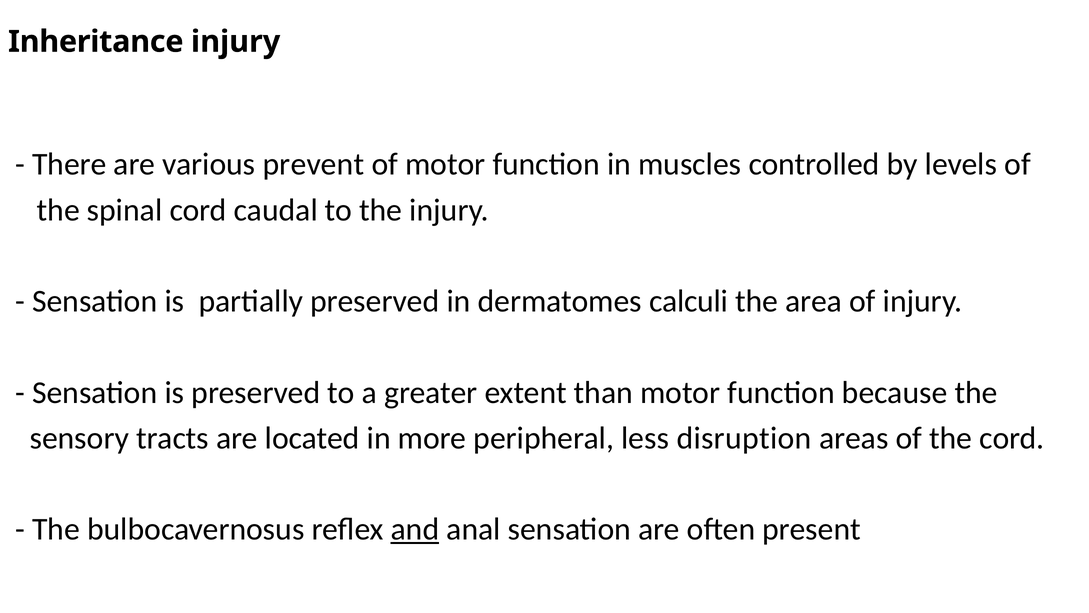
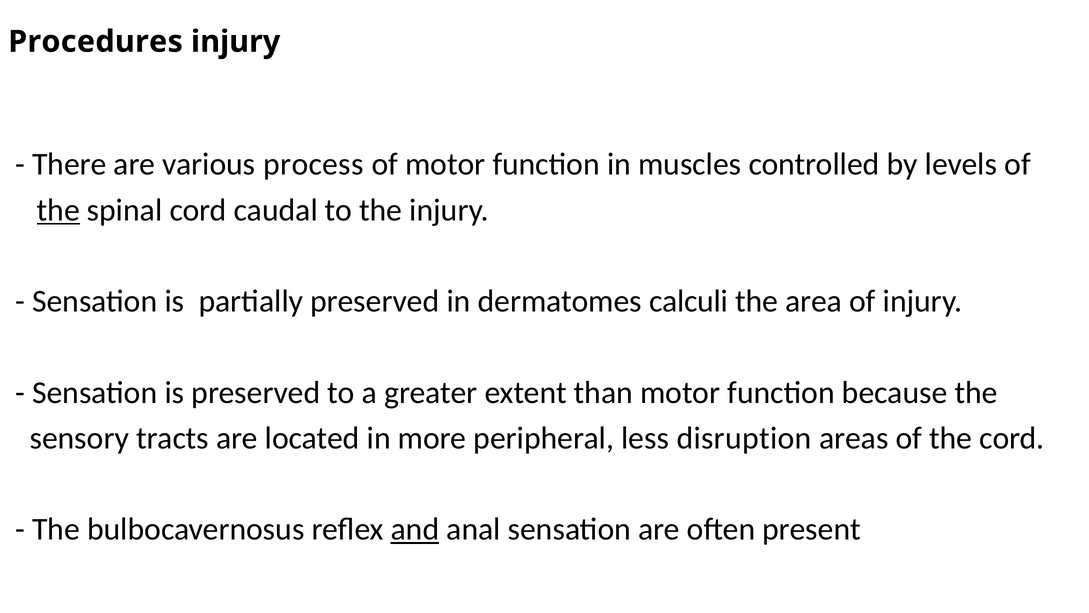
Inheritance: Inheritance -> Procedures (96, 42)
prevent: prevent -> process (313, 164)
the underline: none -> present (58, 210)
